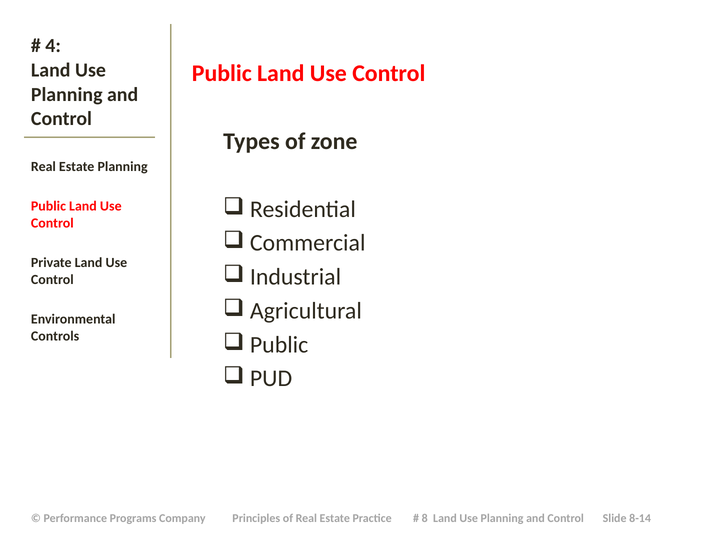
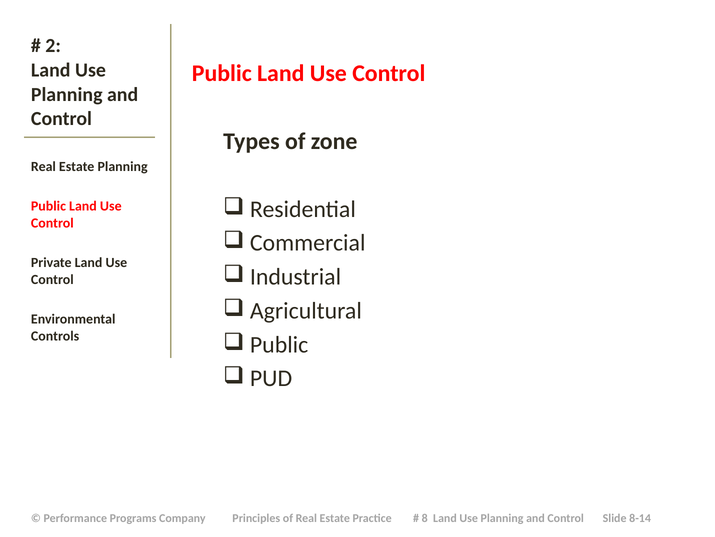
4: 4 -> 2 (53, 46)
